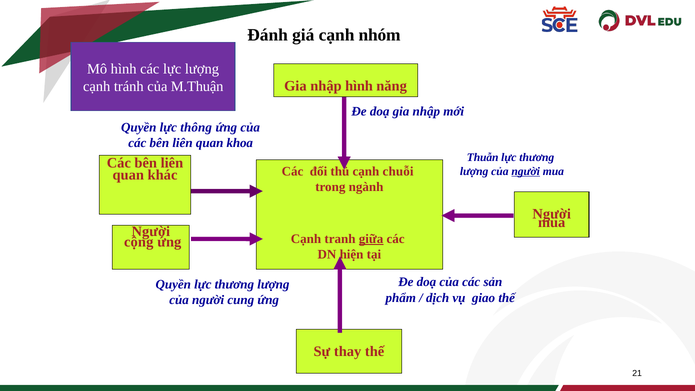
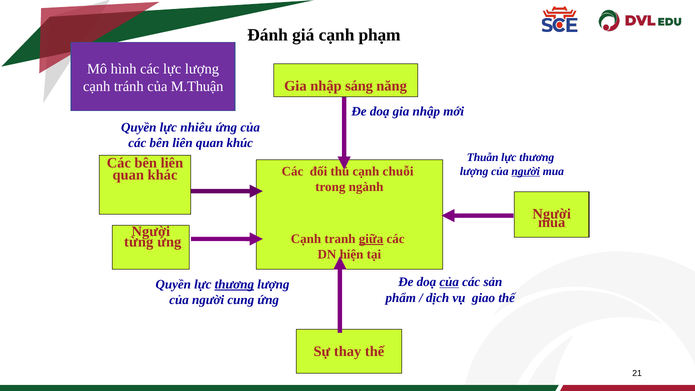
nhóm: nhóm -> phạm (380, 35)
nhập hình: hình -> sáng (359, 86)
thông: thông -> nhiêu (196, 127)
khoa: khoa -> khúc (240, 143)
cộng: cộng -> từng (139, 242)
của underline: none -> present (449, 282)
thương underline: none -> present (234, 284)
